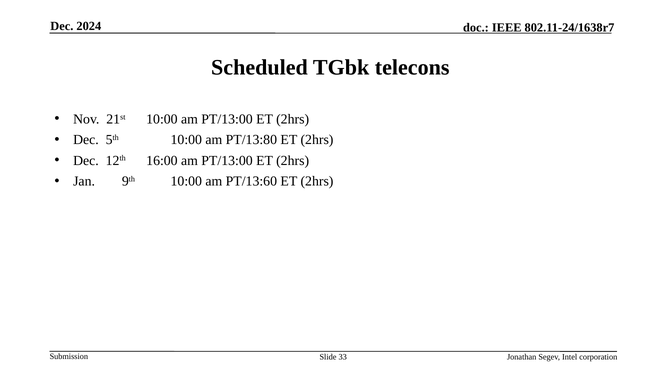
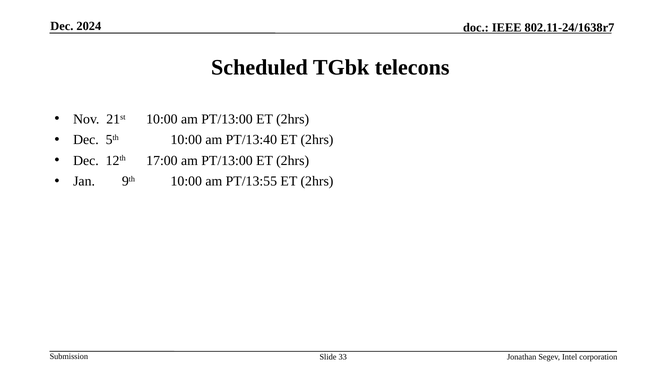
PT/13:80: PT/13:80 -> PT/13:40 (251, 140)
16:00: 16:00 -> 17:00 (162, 160)
PT/13:60: PT/13:60 -> PT/13:55 (251, 181)
